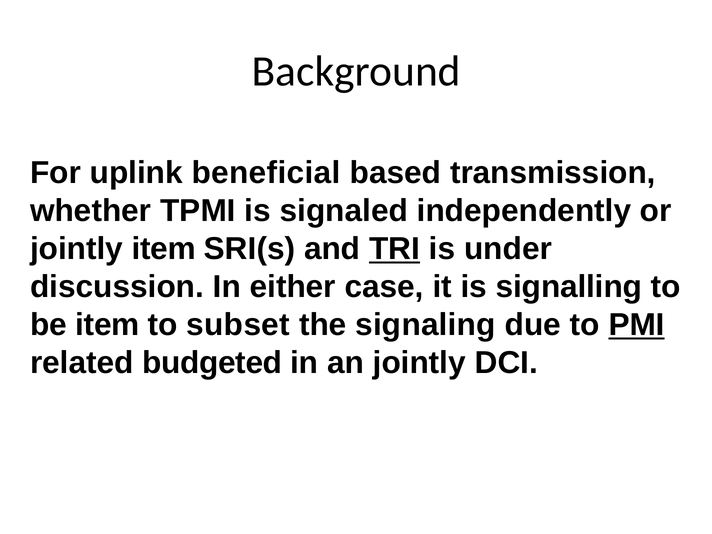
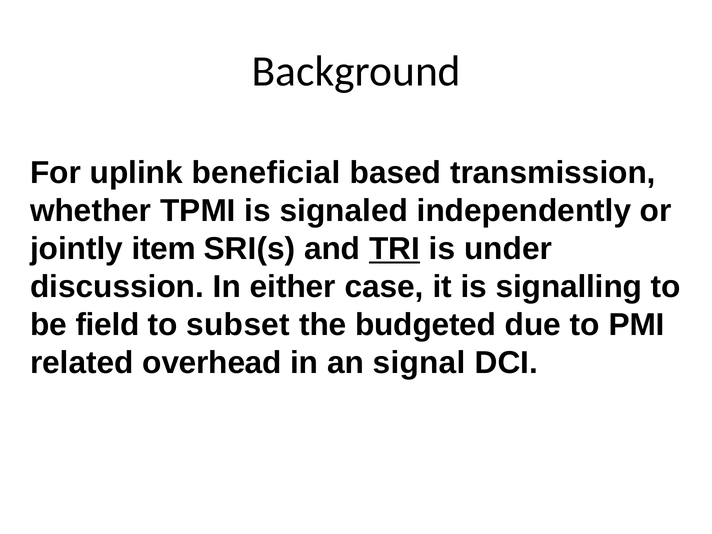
be item: item -> field (107, 325)
signaling: signaling -> budgeted (426, 325)
PMI underline: present -> none (637, 325)
budgeted: budgeted -> overhead (212, 363)
an jointly: jointly -> signal (419, 363)
